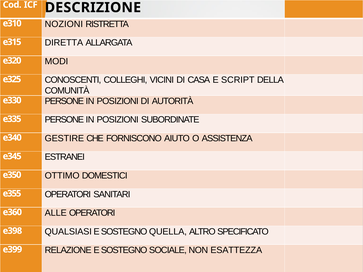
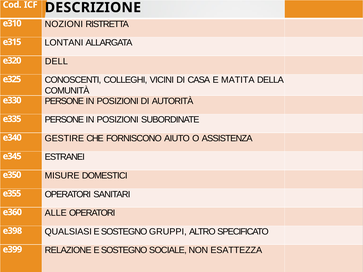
DIRETTA: DIRETTA -> LONTANI (64, 43)
MODI: MODI -> DELL (56, 61)
SCRIPT: SCRIPT -> MATITA (238, 80)
OTTIMO: OTTIMO -> MISURE (62, 176)
QUELLA: QUELLA -> GRUPPI (168, 232)
